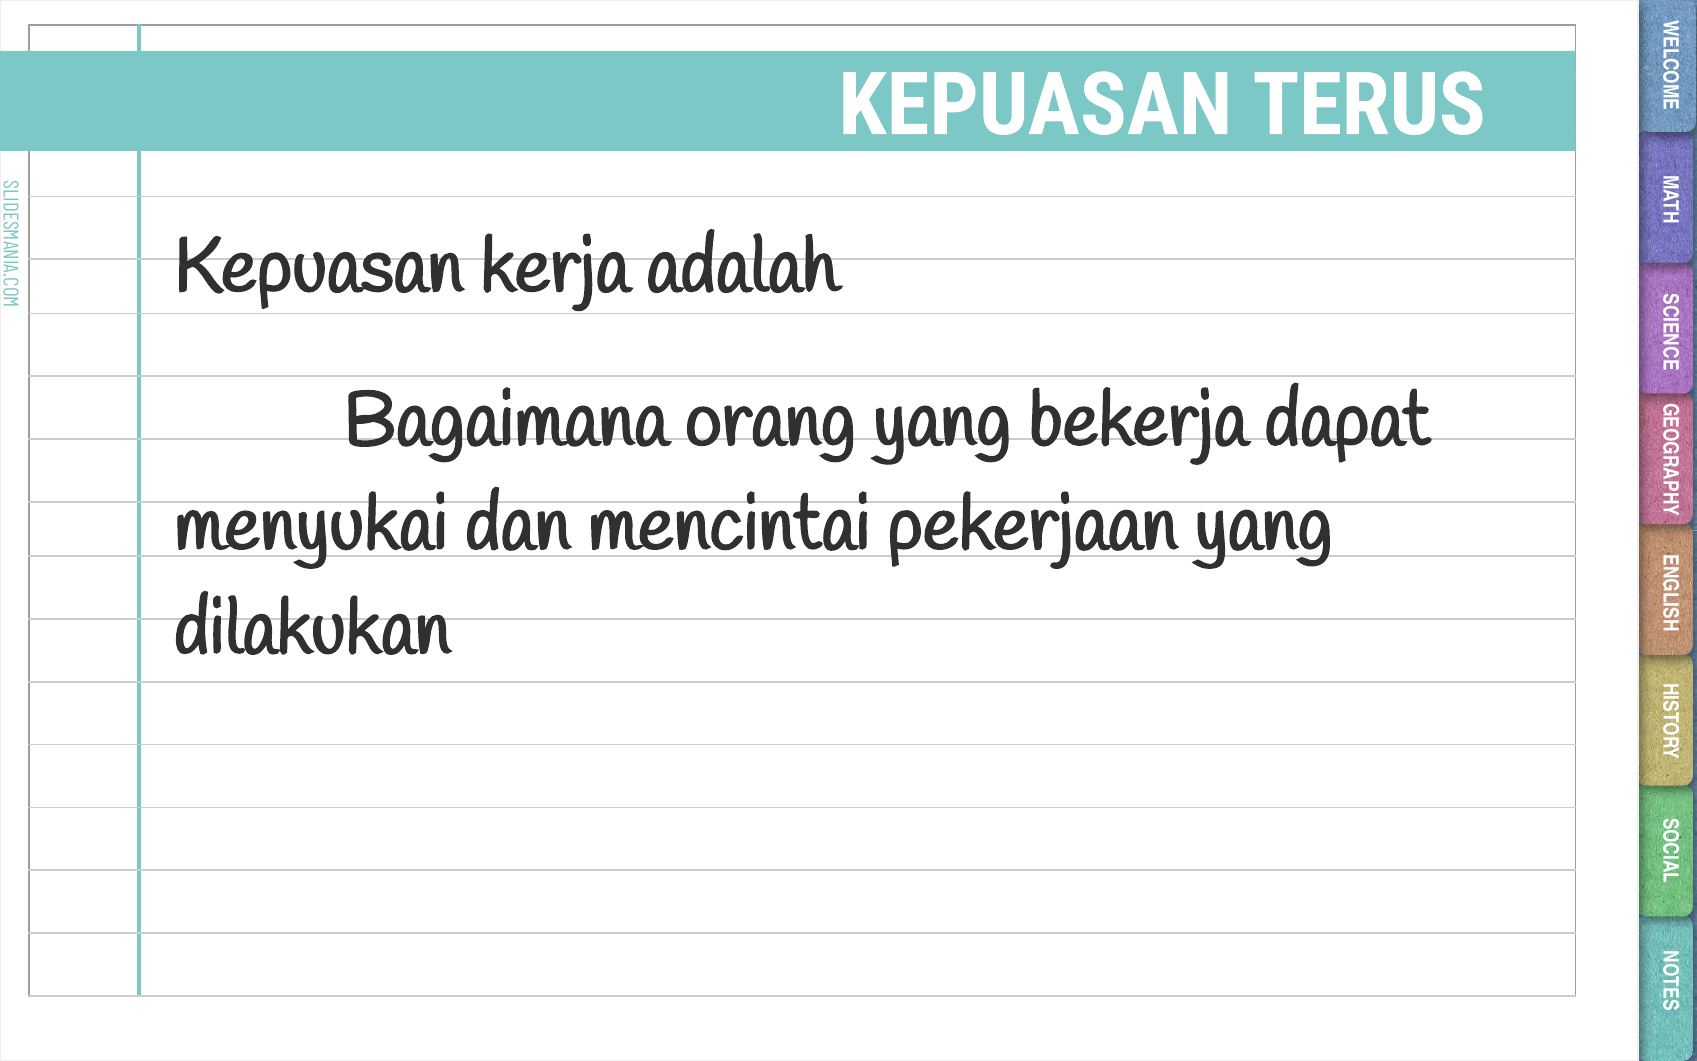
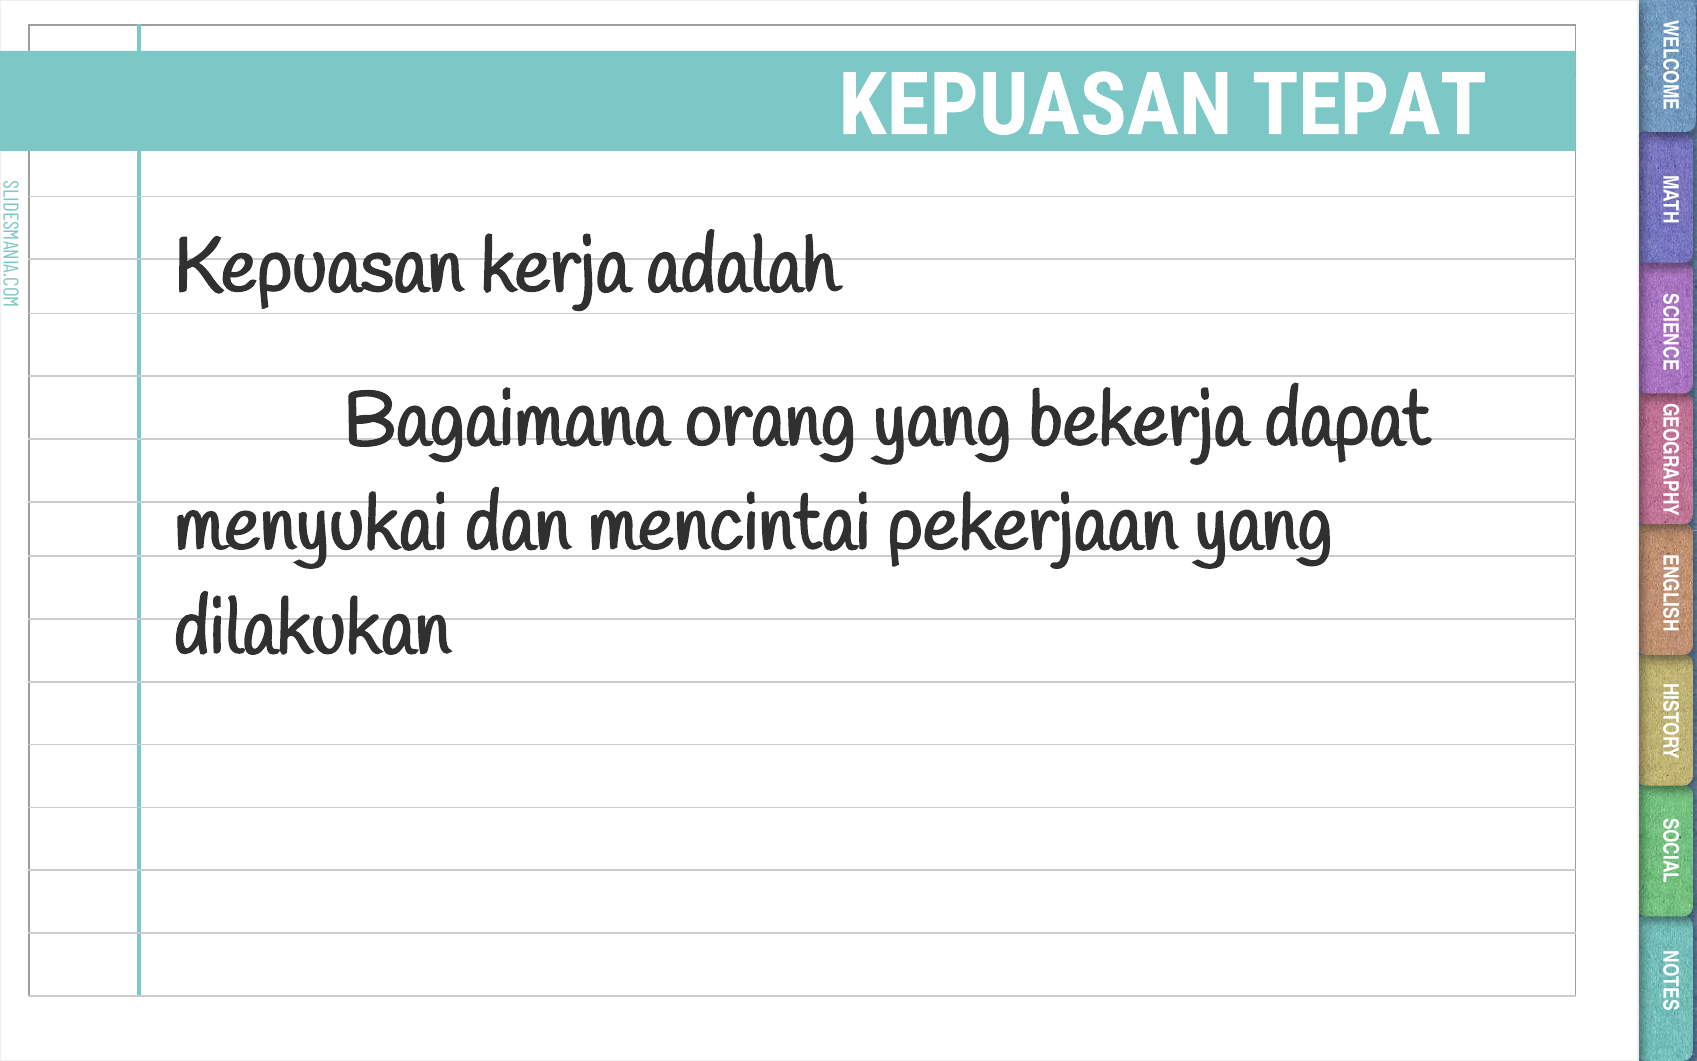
TERUS: TERUS -> TEPAT (1369, 105)
